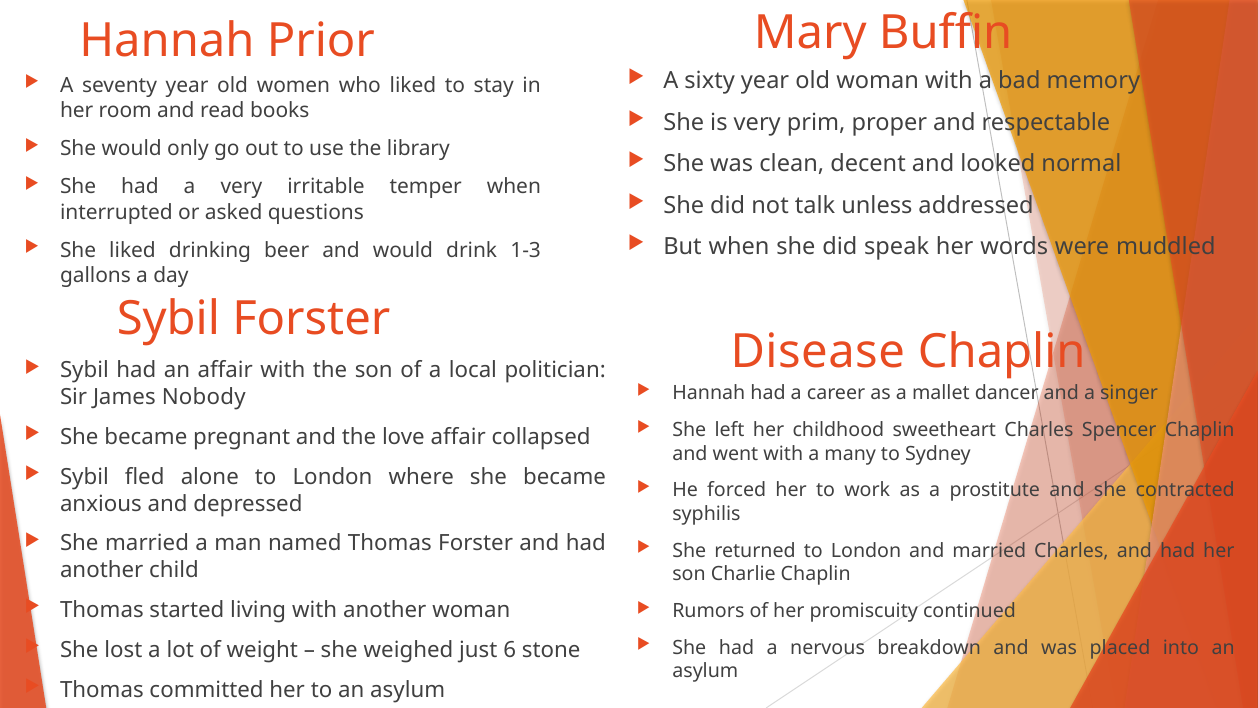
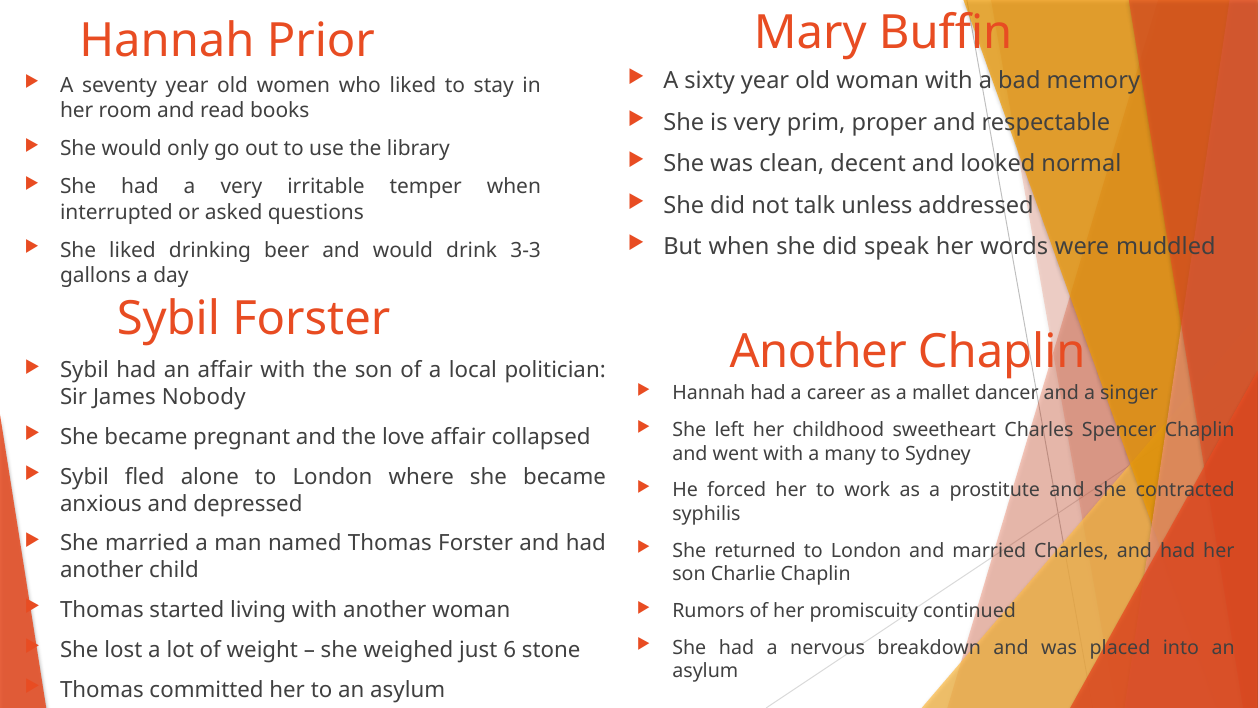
1-3: 1-3 -> 3-3 (526, 250)
Disease: Disease -> Another (818, 352)
